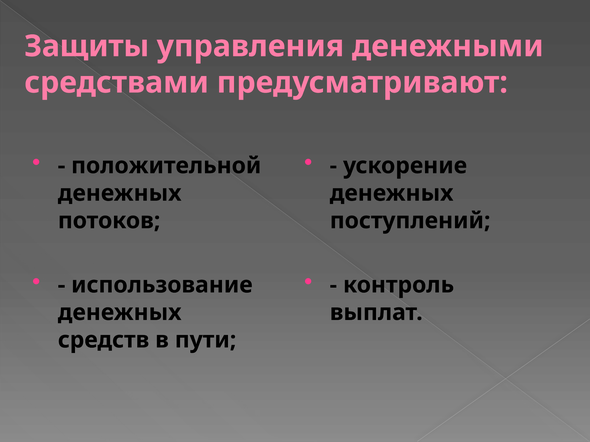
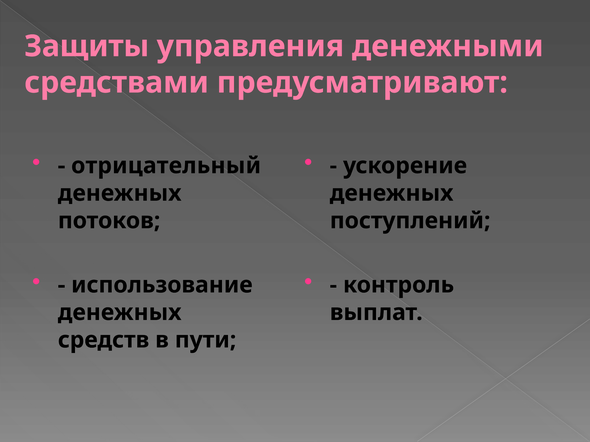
положительной: положительной -> отрицательный (166, 166)
